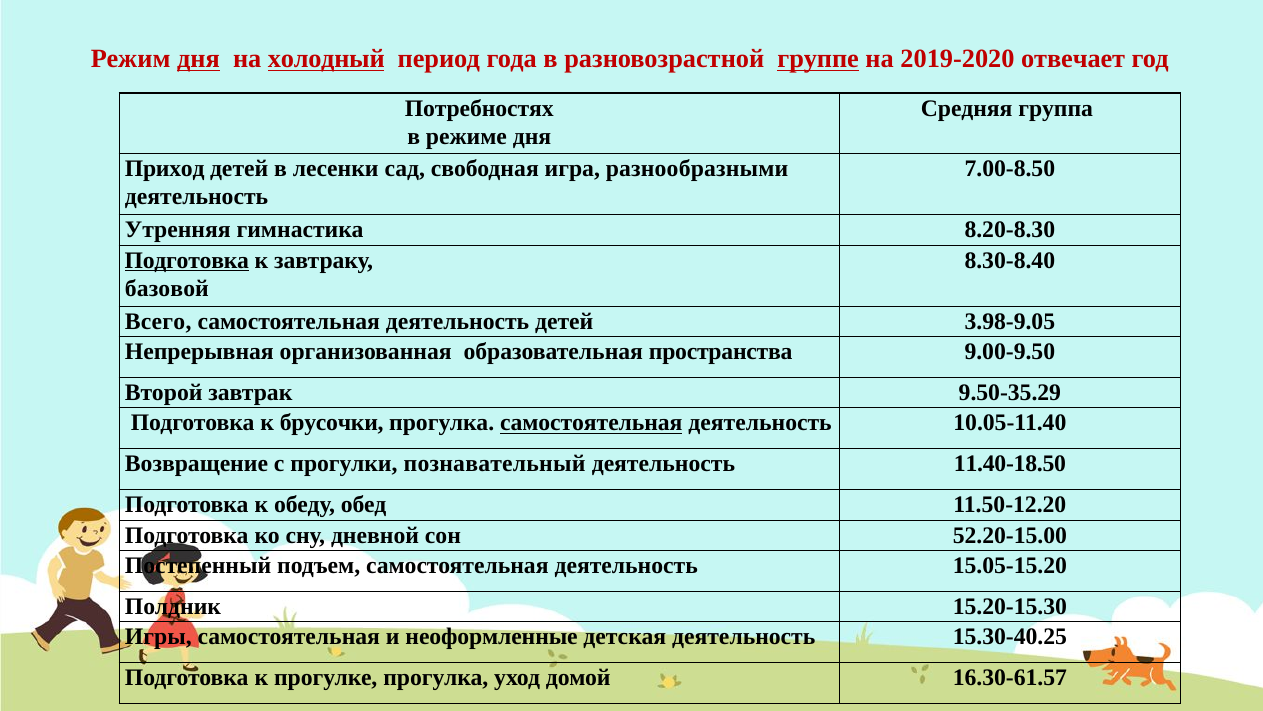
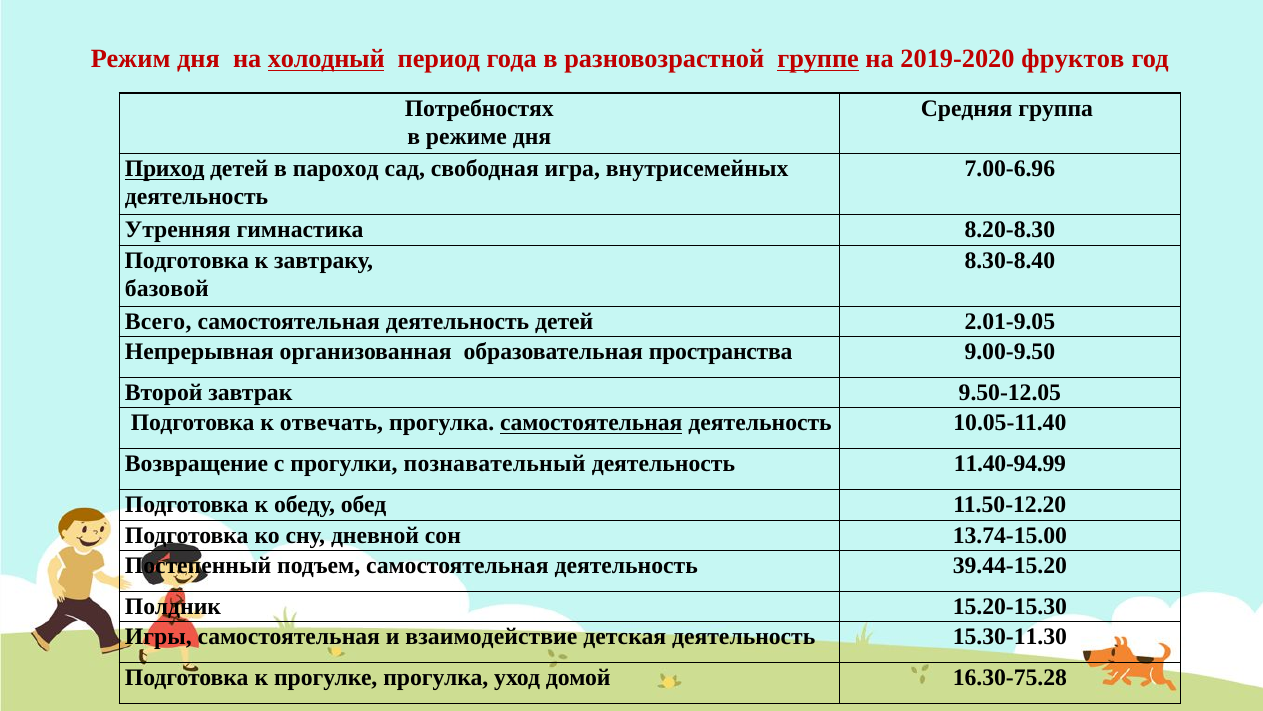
дня underline: present -> none (198, 59)
отвечает: отвечает -> фруктов (1073, 59)
Приход underline: none -> present (165, 169)
лесенки: лесенки -> пароход (336, 169)
разнообразными: разнообразными -> внутрисемейных (697, 169)
7.00-8.50: 7.00-8.50 -> 7.00-6.96 (1010, 169)
Подготовка underline: present -> none (187, 260)
3.98-9.05: 3.98-9.05 -> 2.01-9.05 (1010, 321)
9.50-35.29: 9.50-35.29 -> 9.50-12.05 (1010, 392)
брусочки: брусочки -> отвечать (332, 423)
11.40-18.50: 11.40-18.50 -> 11.40-94.99 (1010, 464)
52.20-15.00: 52.20-15.00 -> 13.74-15.00 (1010, 535)
15.05-15.20: 15.05-15.20 -> 39.44-15.20 (1010, 565)
неоформленные: неоформленные -> взаимодействие (491, 637)
15.30-40.25: 15.30-40.25 -> 15.30-11.30 (1010, 637)
16.30-61.57: 16.30-61.57 -> 16.30-75.28 (1010, 677)
